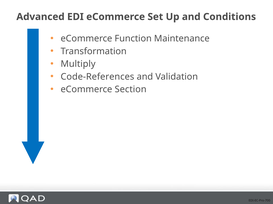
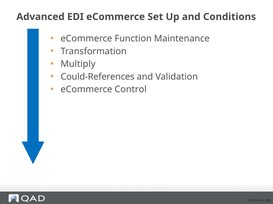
Code-References: Code-References -> Could-References (98, 77)
Section: Section -> Control (131, 90)
